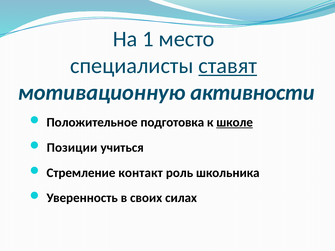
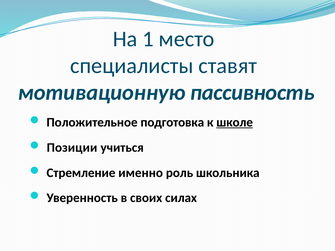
ставят underline: present -> none (228, 66)
активности: активности -> пассивность (252, 93)
контакт: контакт -> именно (141, 173)
